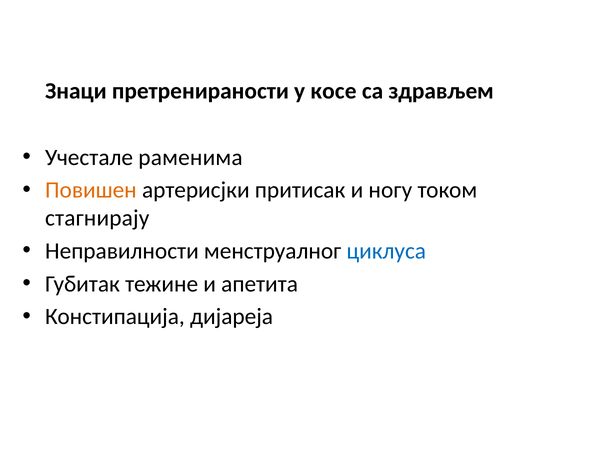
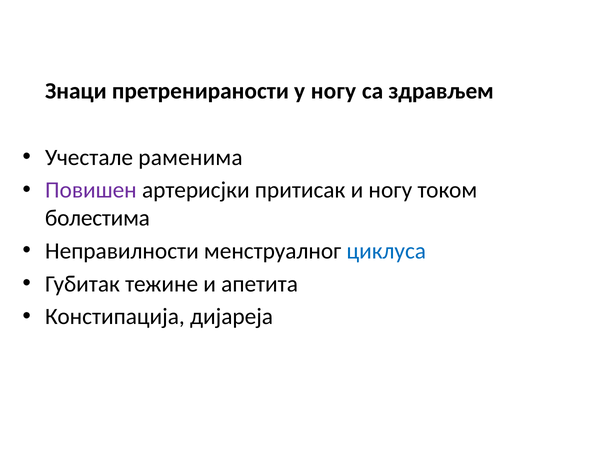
у косе: косе -> ногу (333, 91)
Повишен colour: orange -> purple (91, 190)
стагнирају: стагнирају -> болестима (97, 218)
